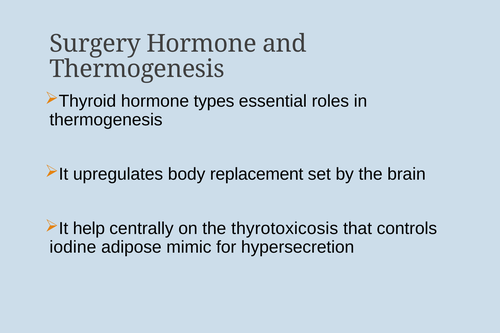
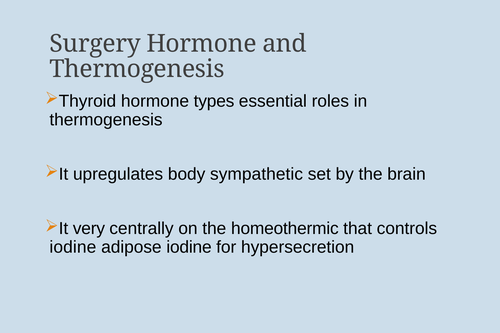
replacement: replacement -> sympathetic (257, 174)
help: help -> very (89, 229)
thyrotoxicosis: thyrotoxicosis -> homeothermic (285, 229)
adipose mimic: mimic -> iodine (189, 247)
